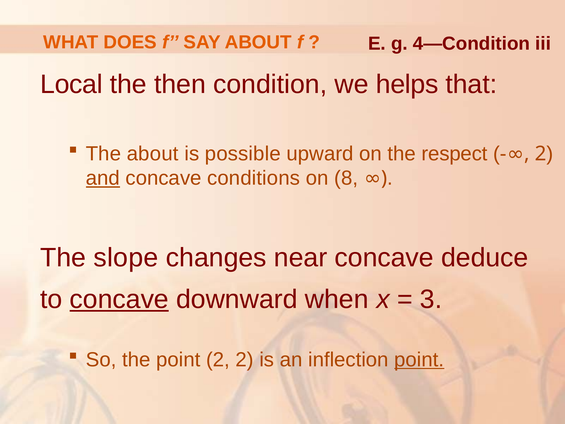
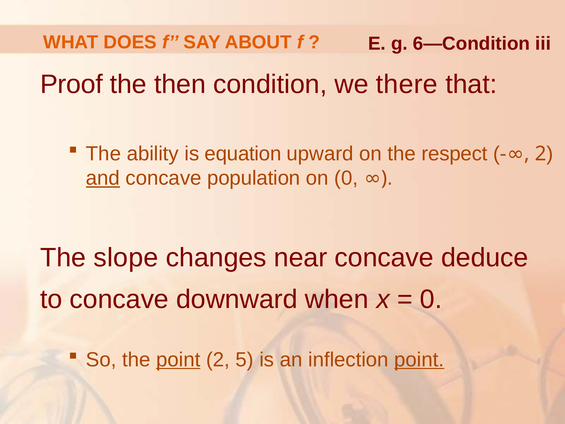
4—Condition: 4—Condition -> 6—Condition (471, 44)
Local: Local -> Proof (71, 84)
helps: helps -> there (407, 84)
The about: about -> ability (153, 154)
possible: possible -> equation (243, 154)
conditions: conditions -> population (254, 178)
on 8: 8 -> 0 (346, 178)
concave underline: present -> none (119, 299)
3: 3 -> 0 (431, 299)
point underline: none -> present (178, 360)
2 2: 2 -> 5 (245, 360)
